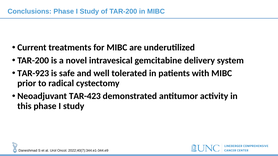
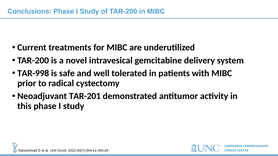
TAR-923: TAR-923 -> TAR-998 (33, 73)
TAR-423: TAR-423 -> TAR-201 (85, 96)
